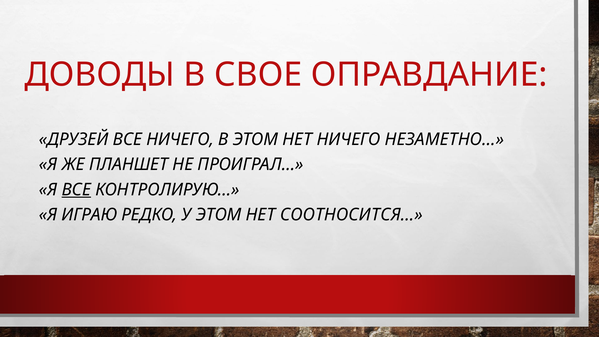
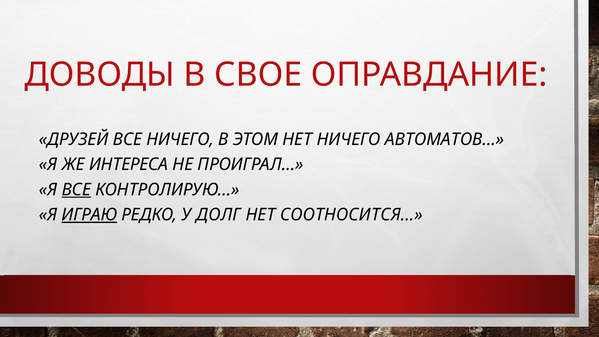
НЕЗАМЕТНО…: НЕЗАМЕТНО… -> АВТОМАТОВ… (445, 139)
ПЛАНШЕТ: ПЛАНШЕТ -> ИНТЕРЕСА (129, 164)
ИГРАЮ underline: none -> present (89, 215)
У ЭТОМ: ЭТОМ -> ДОЛГ (219, 215)
